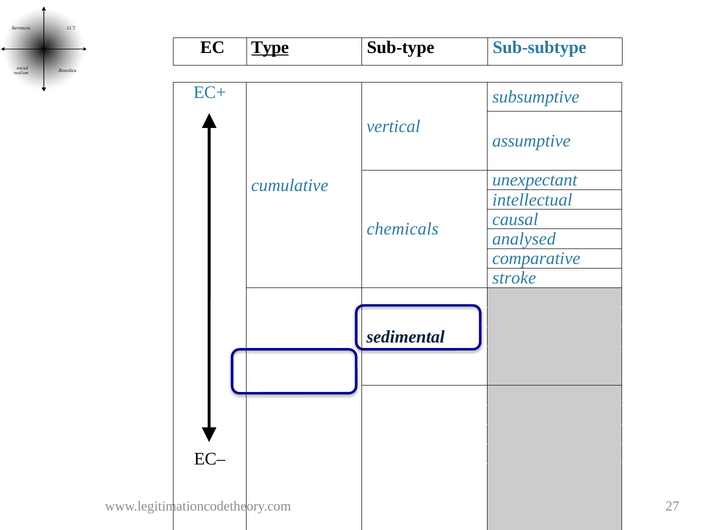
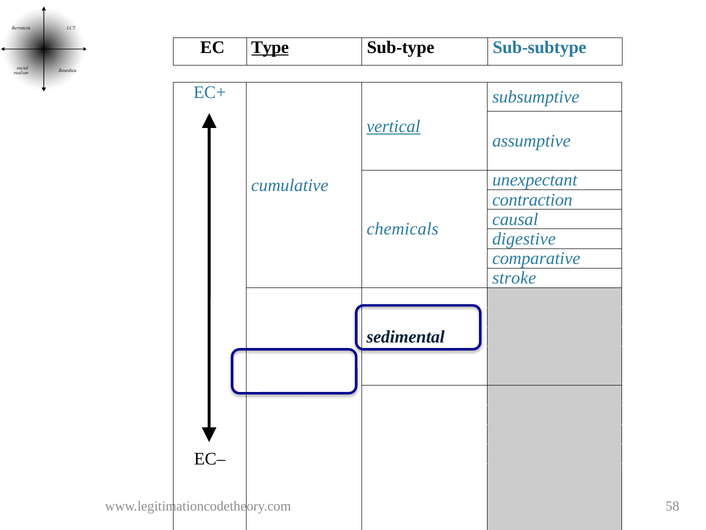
vertical underline: none -> present (393, 126)
intellectual: intellectual -> contraction (532, 199)
analysed: analysed -> digestive (524, 239)
27: 27 -> 58 (672, 506)
